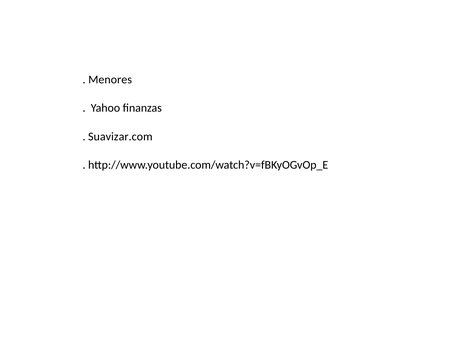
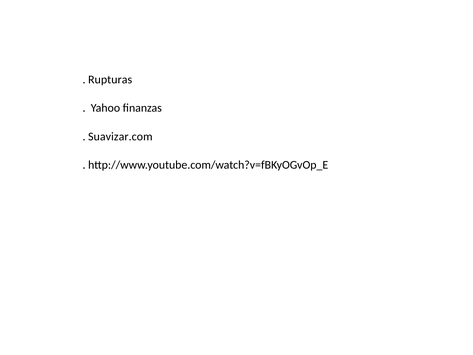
Menores: Menores -> Rupturas (110, 80)
